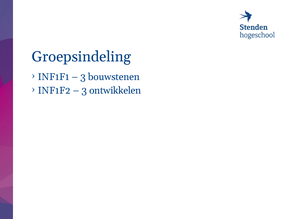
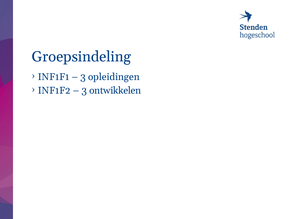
bouwstenen: bouwstenen -> opleidingen (114, 77)
